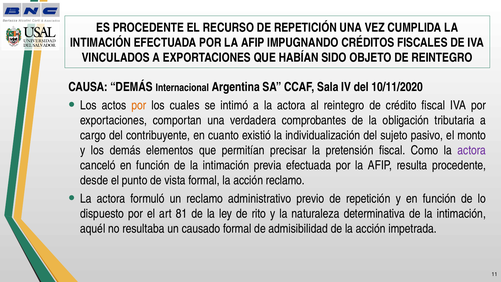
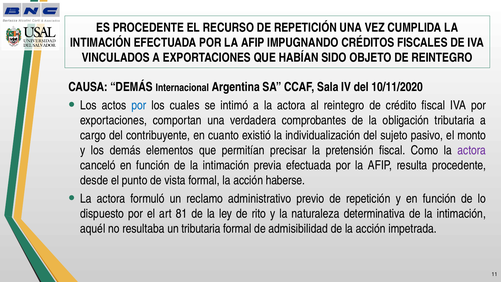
por colour: orange -> blue (139, 105)
acción reclamo: reclamo -> haberse (285, 180)
un causado: causado -> tributaria (201, 229)
